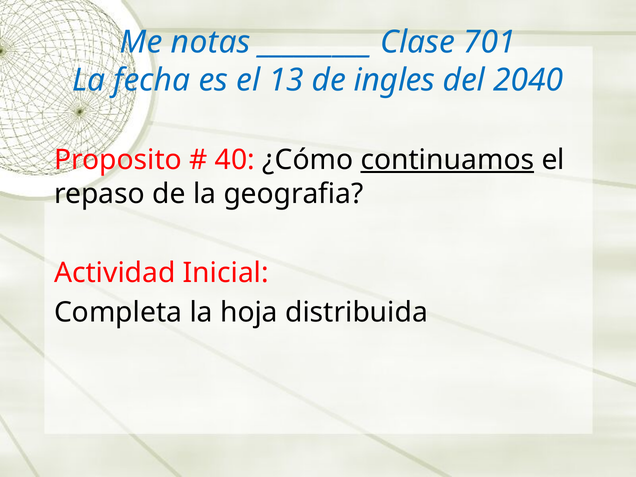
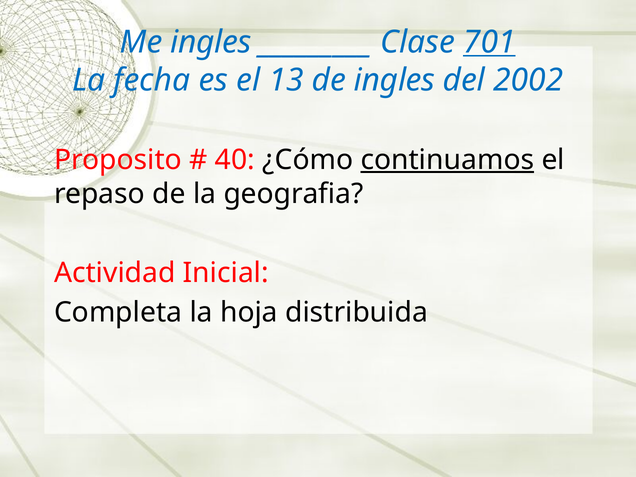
Me notas: notas -> ingles (211, 42)
701 underline: none -> present (489, 42)
2040: 2040 -> 2002 (528, 80)
